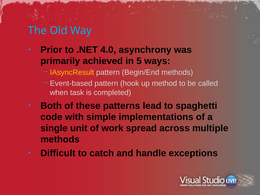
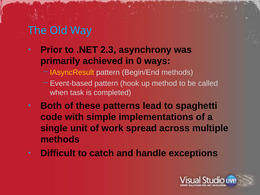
4.0: 4.0 -> 2.3 (108, 50)
5: 5 -> 0 (139, 61)
